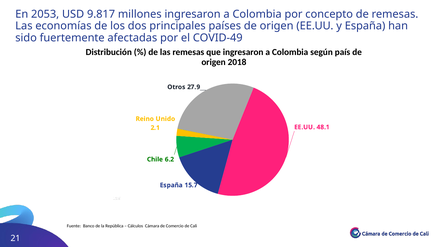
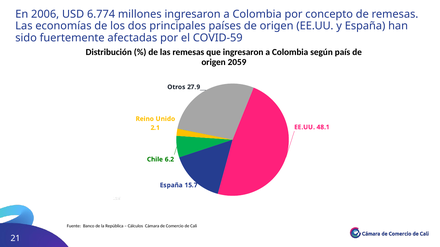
2053: 2053 -> 2006 (45, 14)
9.817: 9.817 -> 6.774 (101, 14)
COVID-49: COVID-49 -> COVID-59 (218, 38)
2018: 2018 -> 2059 (237, 62)
